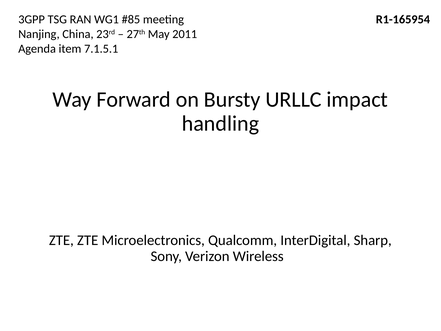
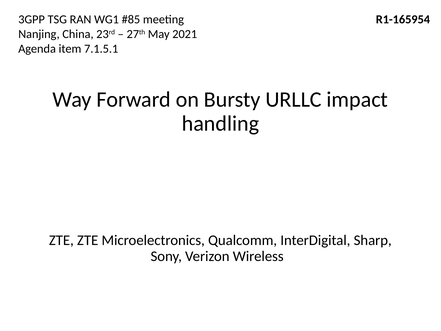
2011: 2011 -> 2021 (185, 34)
